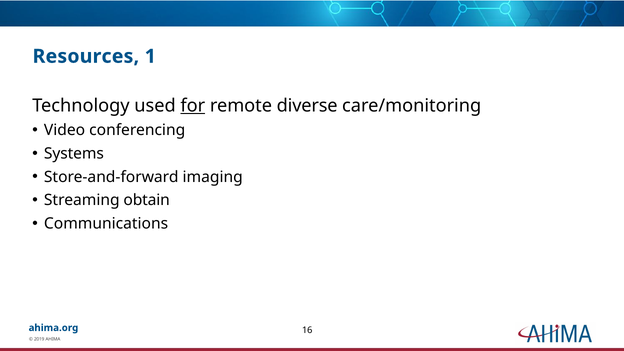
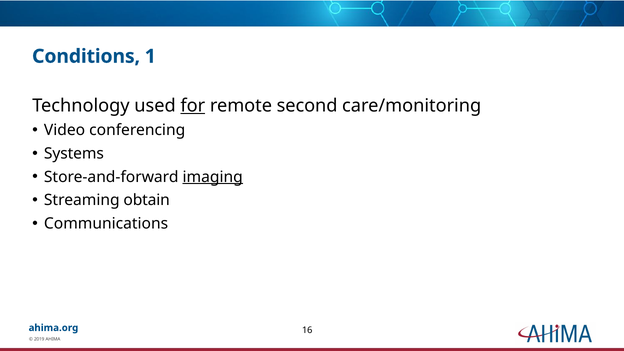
Resources: Resources -> Conditions (86, 56)
diverse: diverse -> second (307, 106)
imaging underline: none -> present (213, 177)
